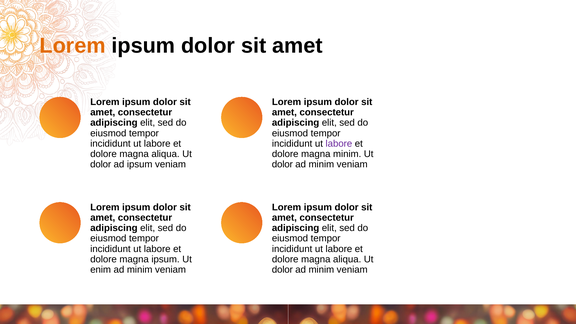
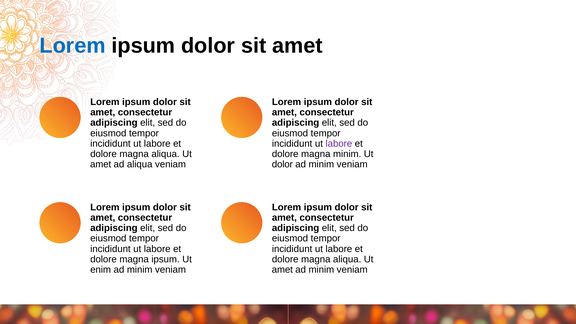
Lorem colour: orange -> blue (73, 46)
dolor: dolor -> amet (101, 164)
ad ipsum: ipsum -> aliqua (140, 164)
dolor: dolor -> amet (282, 270)
